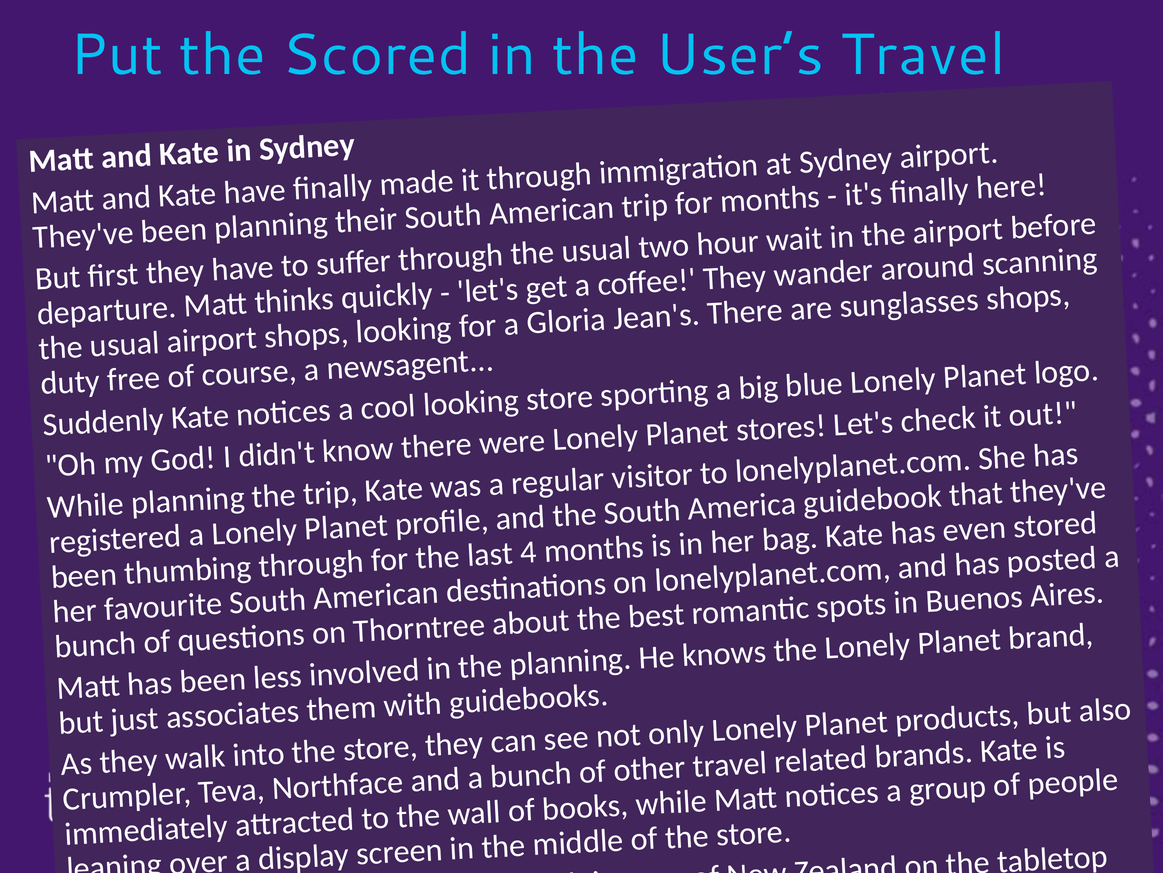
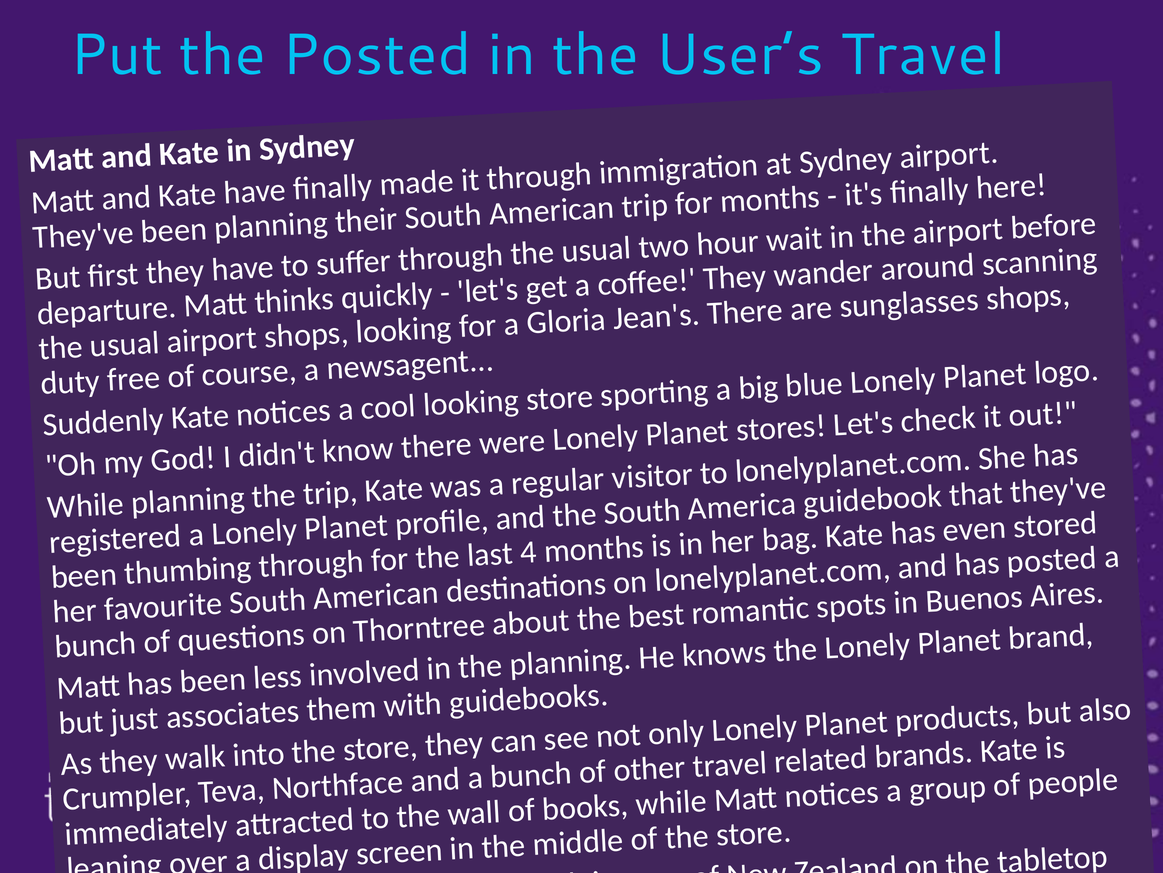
the Scored: Scored -> Posted (377, 55)
